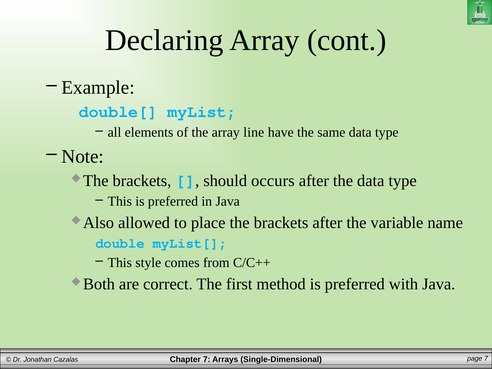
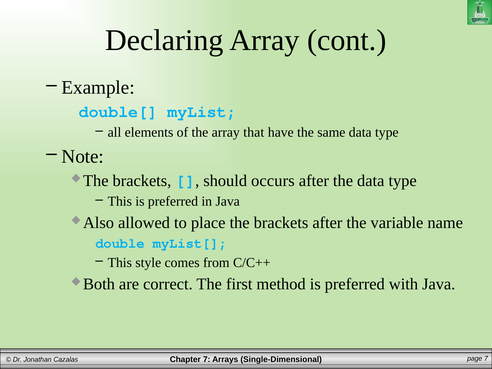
line: line -> that (254, 132)
